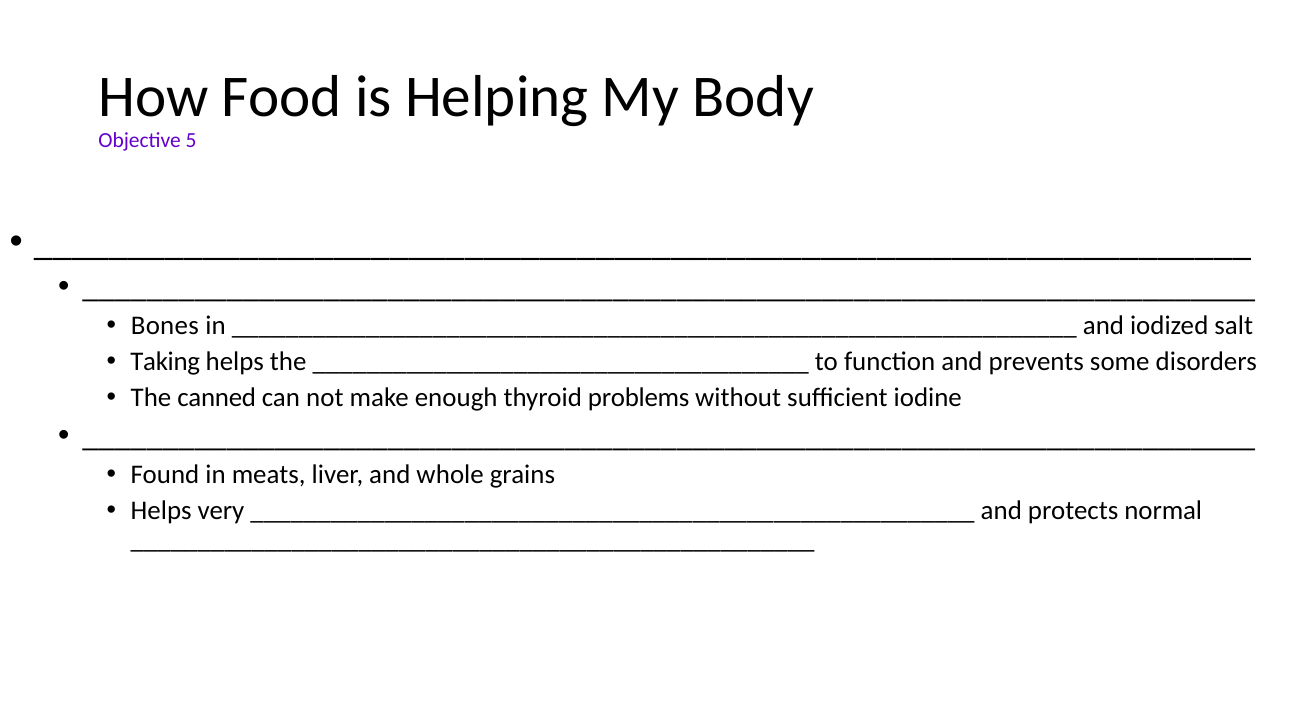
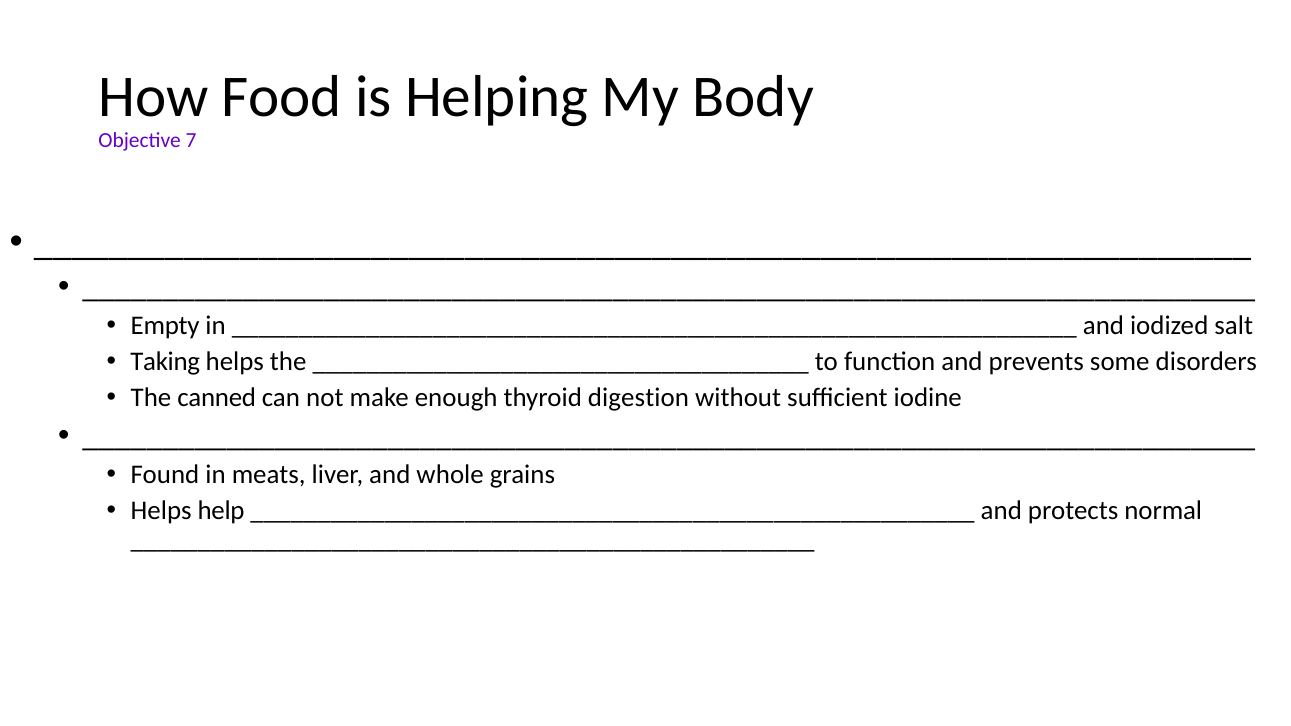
5: 5 -> 7 (191, 141)
Bones: Bones -> Empty (165, 326)
problems: problems -> digestion (639, 398)
very: very -> help (221, 511)
